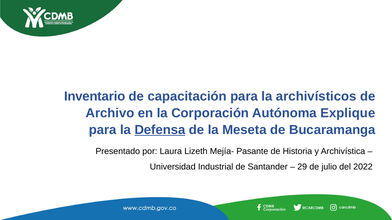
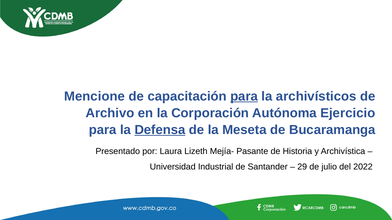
Inventario: Inventario -> Mencione (95, 96)
para underline: none -> present (244, 96)
Explique: Explique -> Ejercicio (348, 113)
